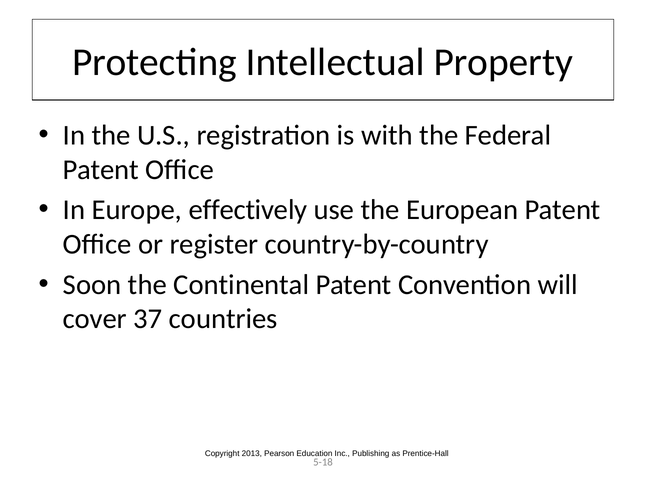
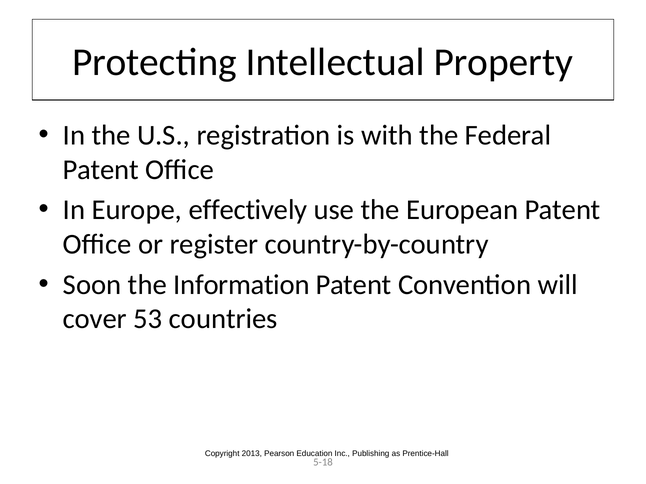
Continental: Continental -> Information (241, 285)
37: 37 -> 53 (148, 319)
